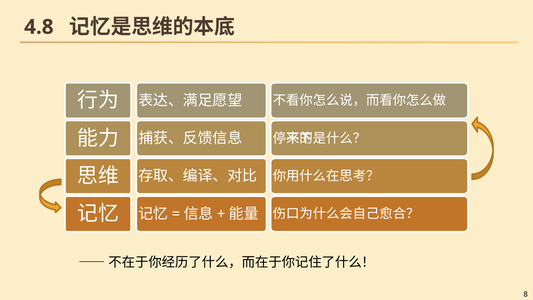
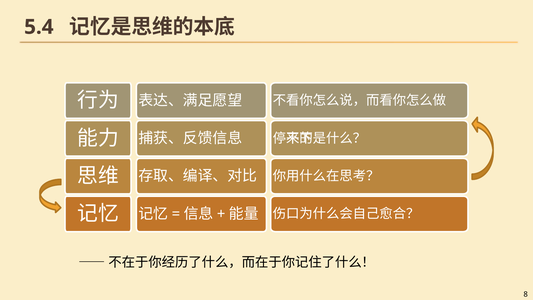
4.8: 4.8 -> 5.4 (39, 27)
